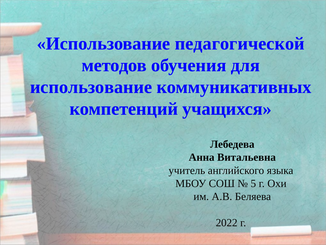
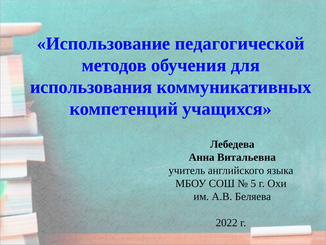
использование: использование -> использования (91, 87)
